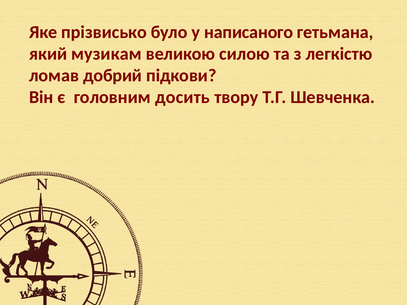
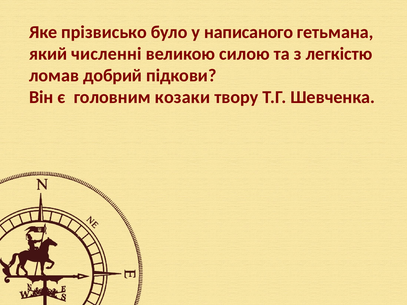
музикам: музикам -> численні (106, 54)
досить: досить -> козаки (183, 97)
